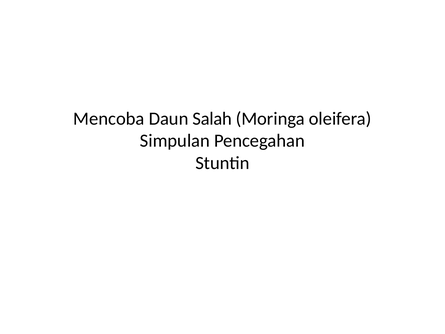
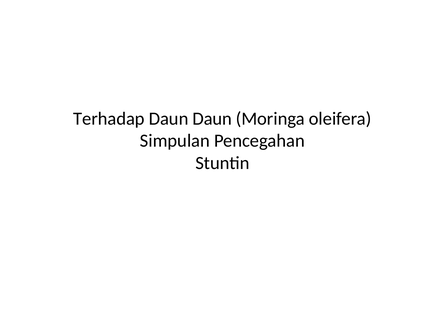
Mencoba: Mencoba -> Terhadap (109, 118)
Daun Salah: Salah -> Daun (212, 118)
